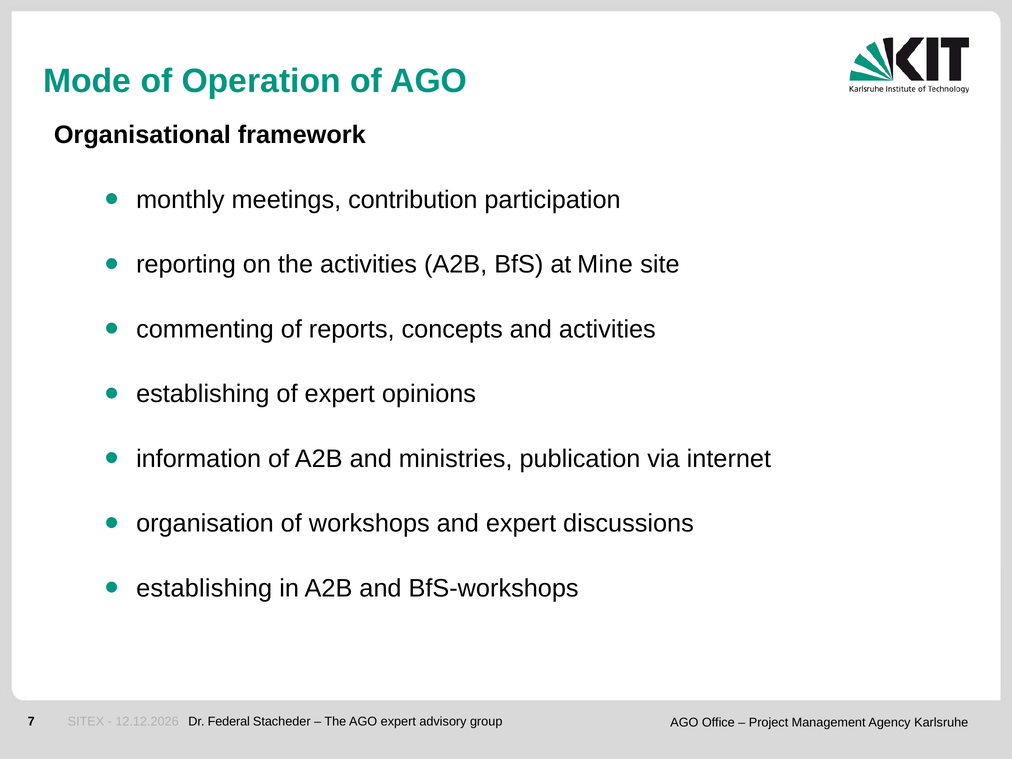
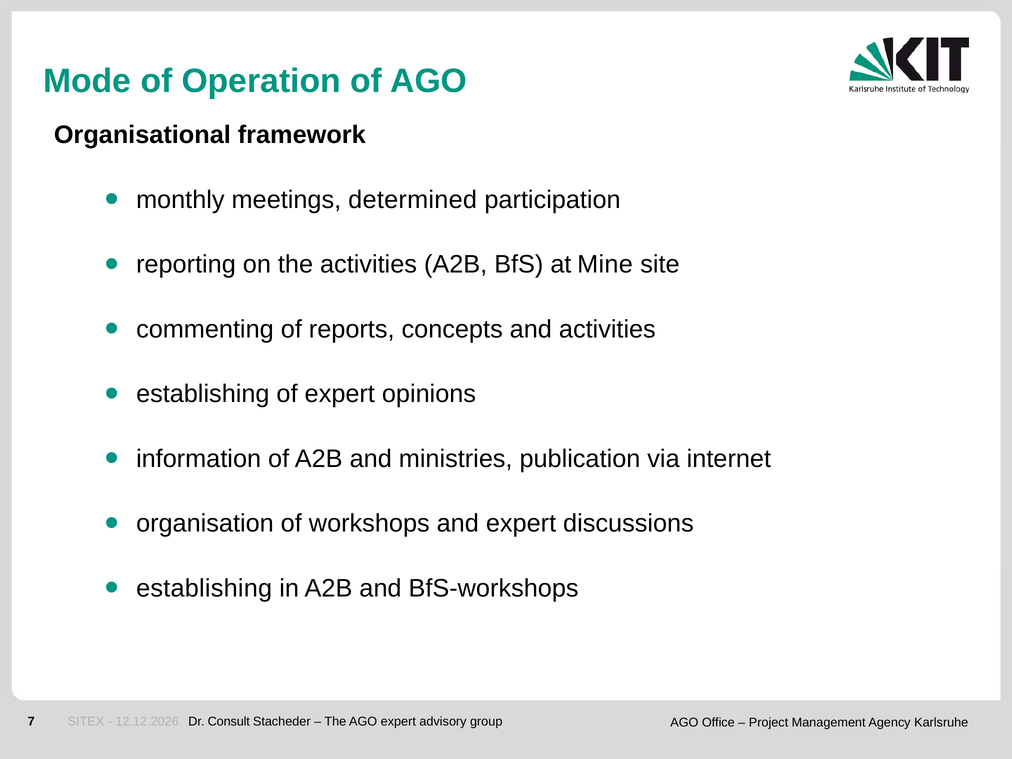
contribution: contribution -> determined (413, 200)
Federal: Federal -> Consult (229, 722)
